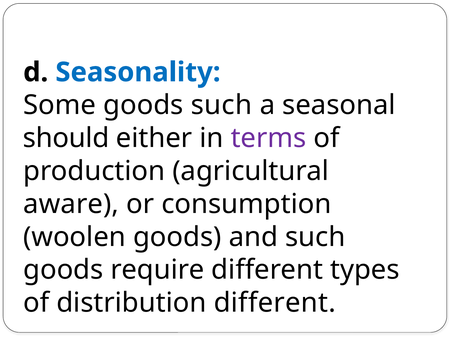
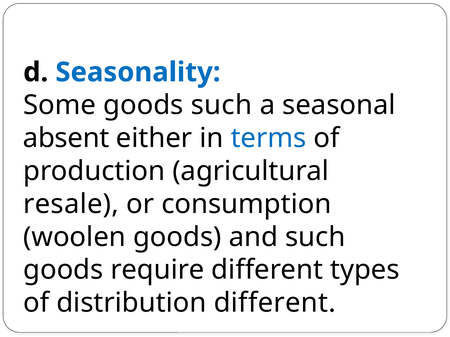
should: should -> absent (66, 138)
terms colour: purple -> blue (269, 138)
aware: aware -> resale (71, 204)
